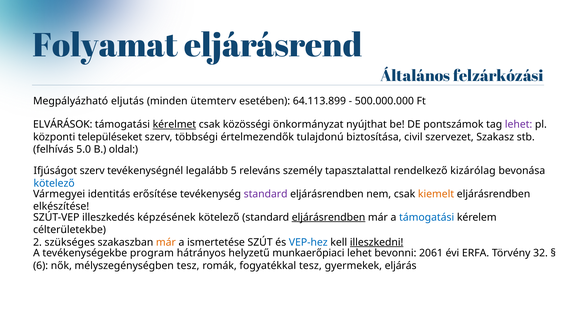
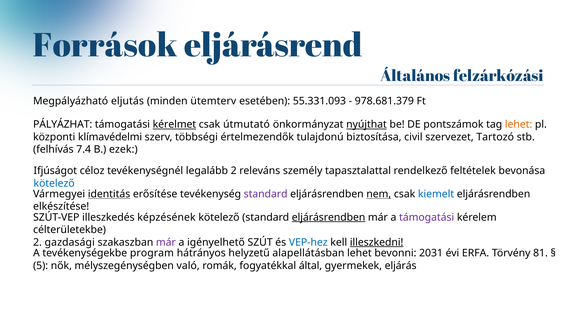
Folyamat: Folyamat -> Források (105, 45)
64.113.899: 64.113.899 -> 55.331.093 (319, 101)
500.000.000: 500.000.000 -> 978.681.379 (384, 101)
ELVÁRÁSOK: ELVÁRÁSOK -> PÁLYÁZHAT (63, 124)
közösségi: közösségi -> útmutató (246, 124)
nyújthat underline: none -> present (367, 124)
lehet colour: purple -> orange (519, 124)
településeket: településeket -> klímavédelmi (110, 137)
Szakasz: Szakasz -> Tartozó (495, 137)
5.0: 5.0 -> 7.4 (84, 149)
oldal: oldal -> ezek (123, 149)
Ifjúságot szerv: szerv -> céloz (92, 171)
legalább 5: 5 -> 2 (234, 171)
kizárólag: kizárólag -> feltételek (473, 171)
identitás underline: none -> present (109, 194)
nem underline: none -> present (379, 194)
kiemelt colour: orange -> blue (436, 194)
támogatási colour: blue -> purple (427, 217)
szükséges: szükséges -> gazdasági (70, 242)
már colour: orange -> purple (166, 242)
ismertetése: ismertetése -> igényelhető (216, 242)
munkaerőpiaci: munkaerőpiaci -> alapellátásban (308, 253)
2061: 2061 -> 2031 (431, 253)
32: 32 -> 81 (541, 253)
6: 6 -> 5 (41, 265)
mélyszegénységben tesz: tesz -> való (188, 265)
fogyatékkal tesz: tesz -> által (310, 265)
